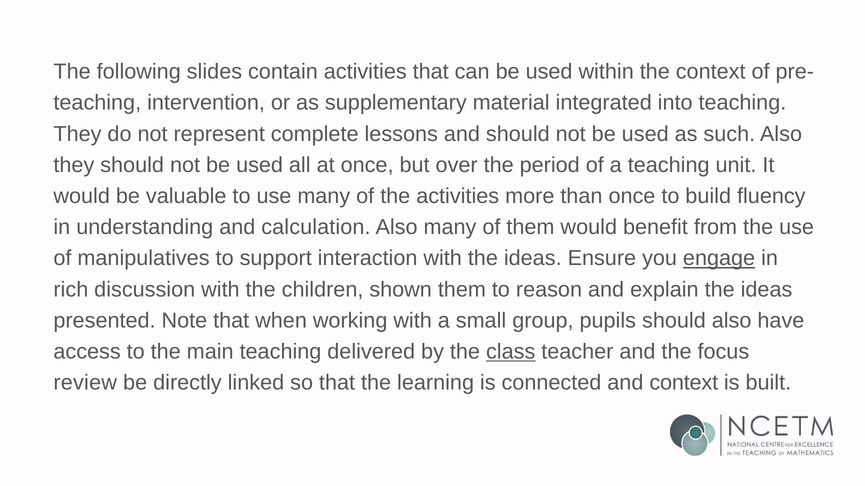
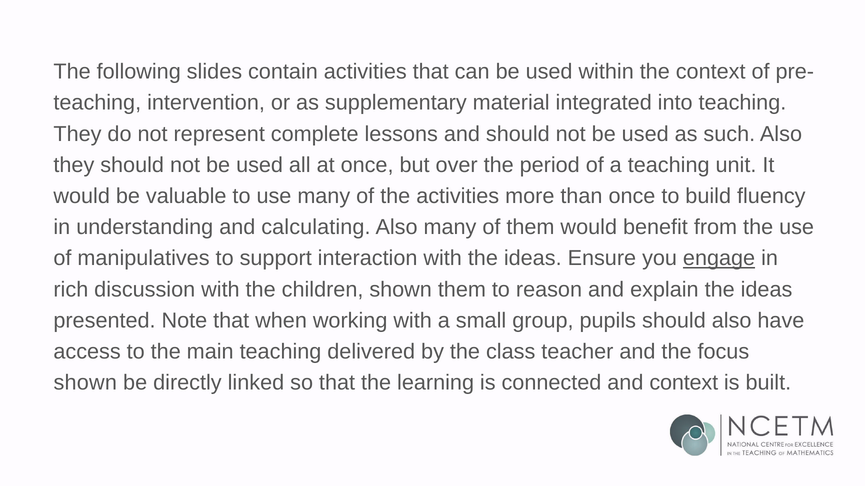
calculation: calculation -> calculating (316, 227)
class underline: present -> none (511, 352)
review: review -> shown (85, 383)
